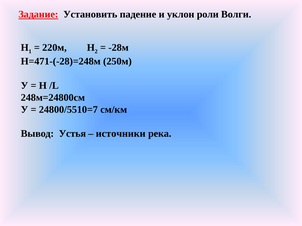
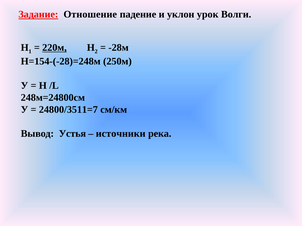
Установить: Установить -> Отношение (90, 14)
роли: роли -> урок (208, 14)
220м underline: none -> present (54, 48)
Н=471-(-28)=248м: Н=471-(-28)=248м -> Н=154-(-28)=248м (61, 61)
24800/5510=7: 24800/5510=7 -> 24800/3511=7 (68, 110)
